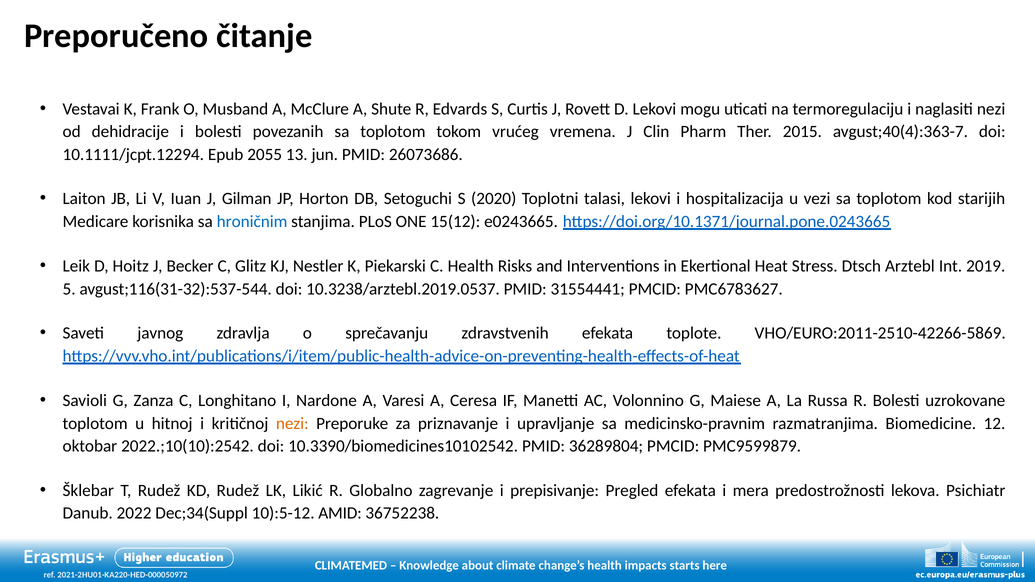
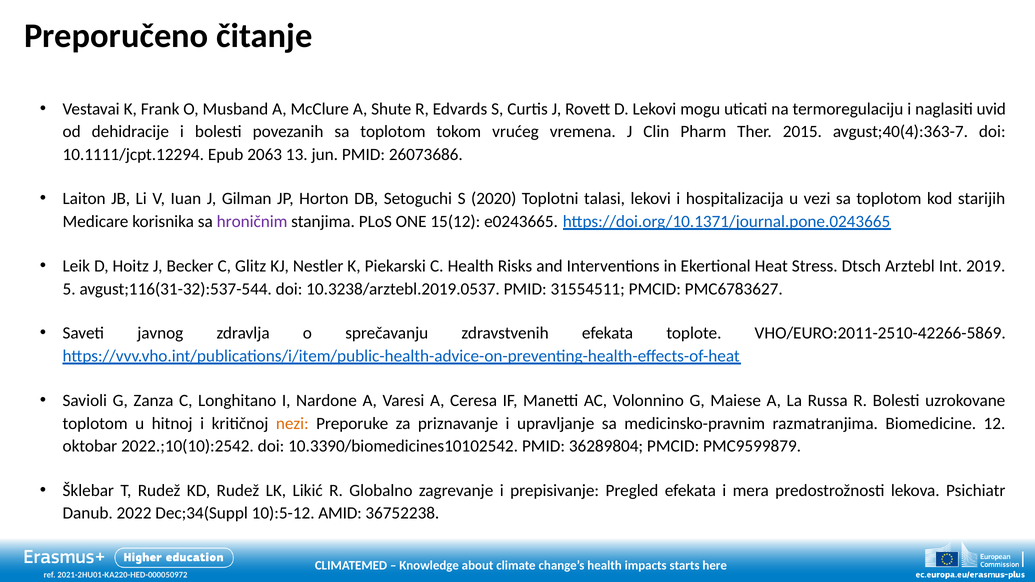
naglasiti nezi: nezi -> uvid (991, 109)
2055: 2055 -> 2063 (265, 154)
hroničnim colour: blue -> purple (252, 222)
31554441: 31554441 -> 31554511 (588, 289)
